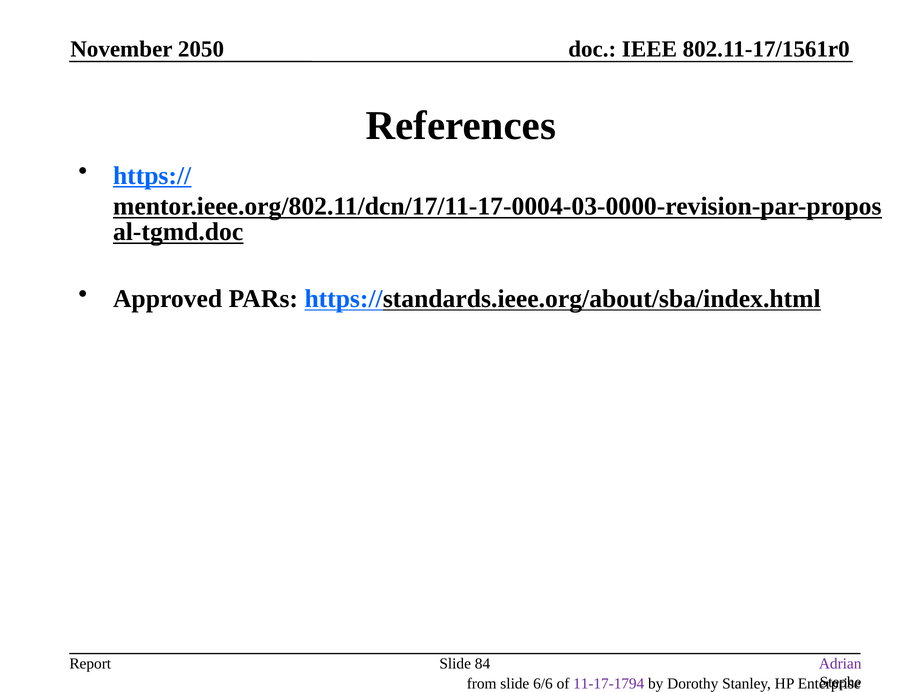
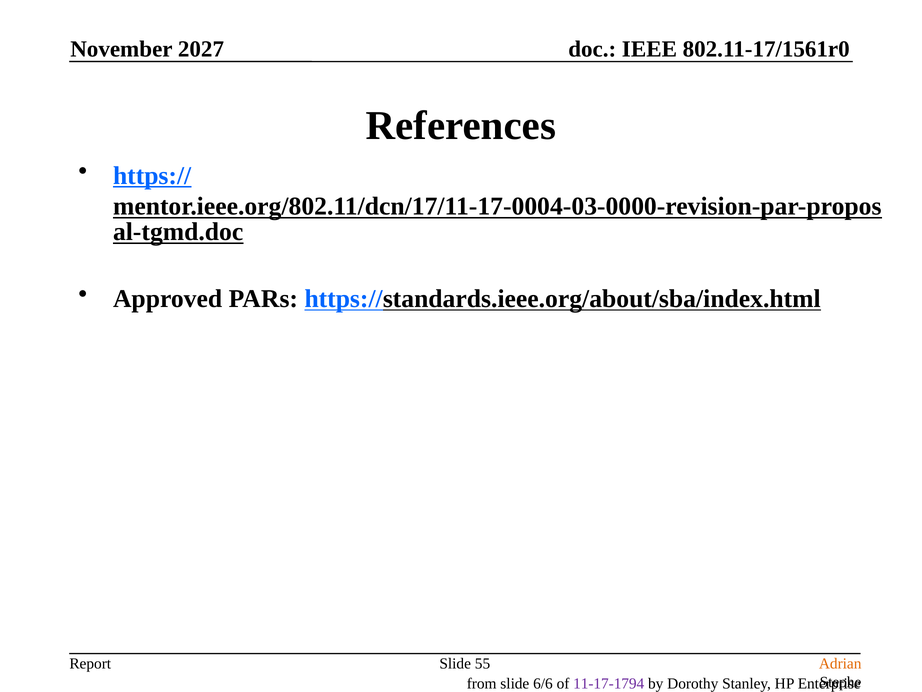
2050: 2050 -> 2027 (201, 49)
Adrian colour: purple -> orange (840, 663)
84: 84 -> 55 (483, 663)
